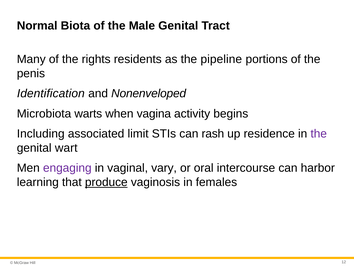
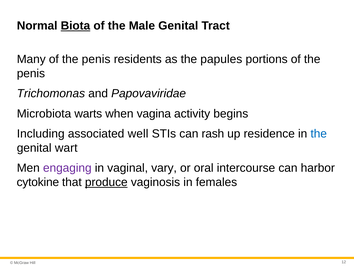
Biota underline: none -> present (75, 26)
Many of the rights: rights -> penis (96, 59)
pipeline: pipeline -> papules (221, 59)
Identification: Identification -> Trichomonas (51, 93)
Nonenveloped: Nonenveloped -> Papovaviridae (149, 93)
limit: limit -> well (138, 133)
the colour: purple -> blue (319, 133)
learning: learning -> cytokine (38, 182)
